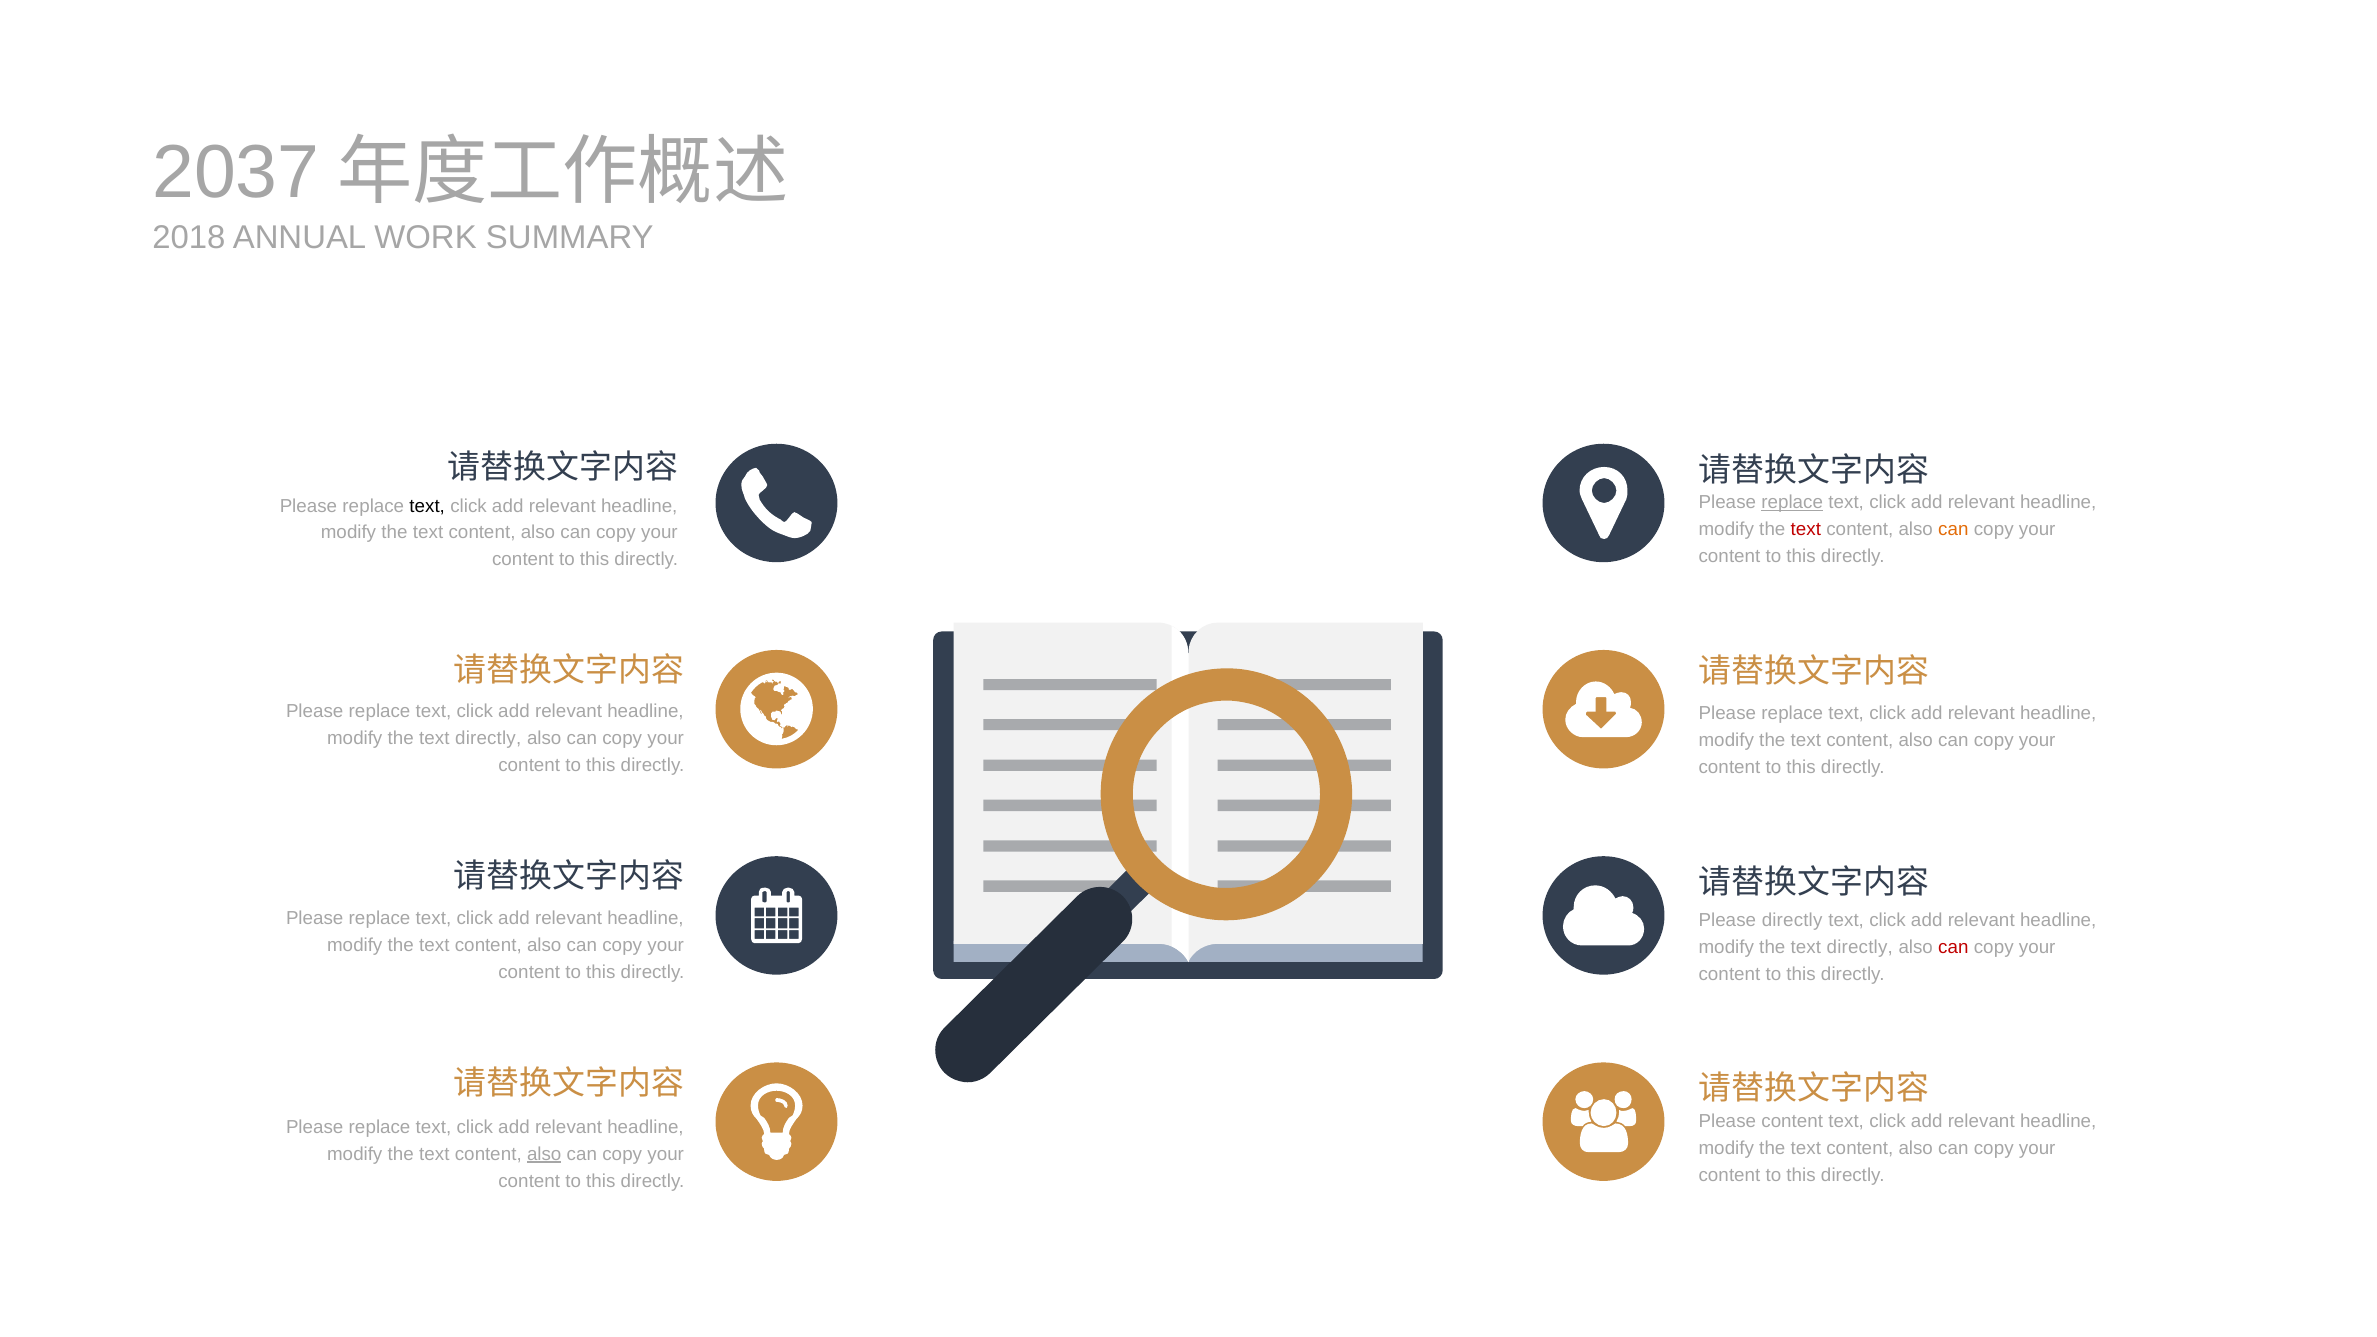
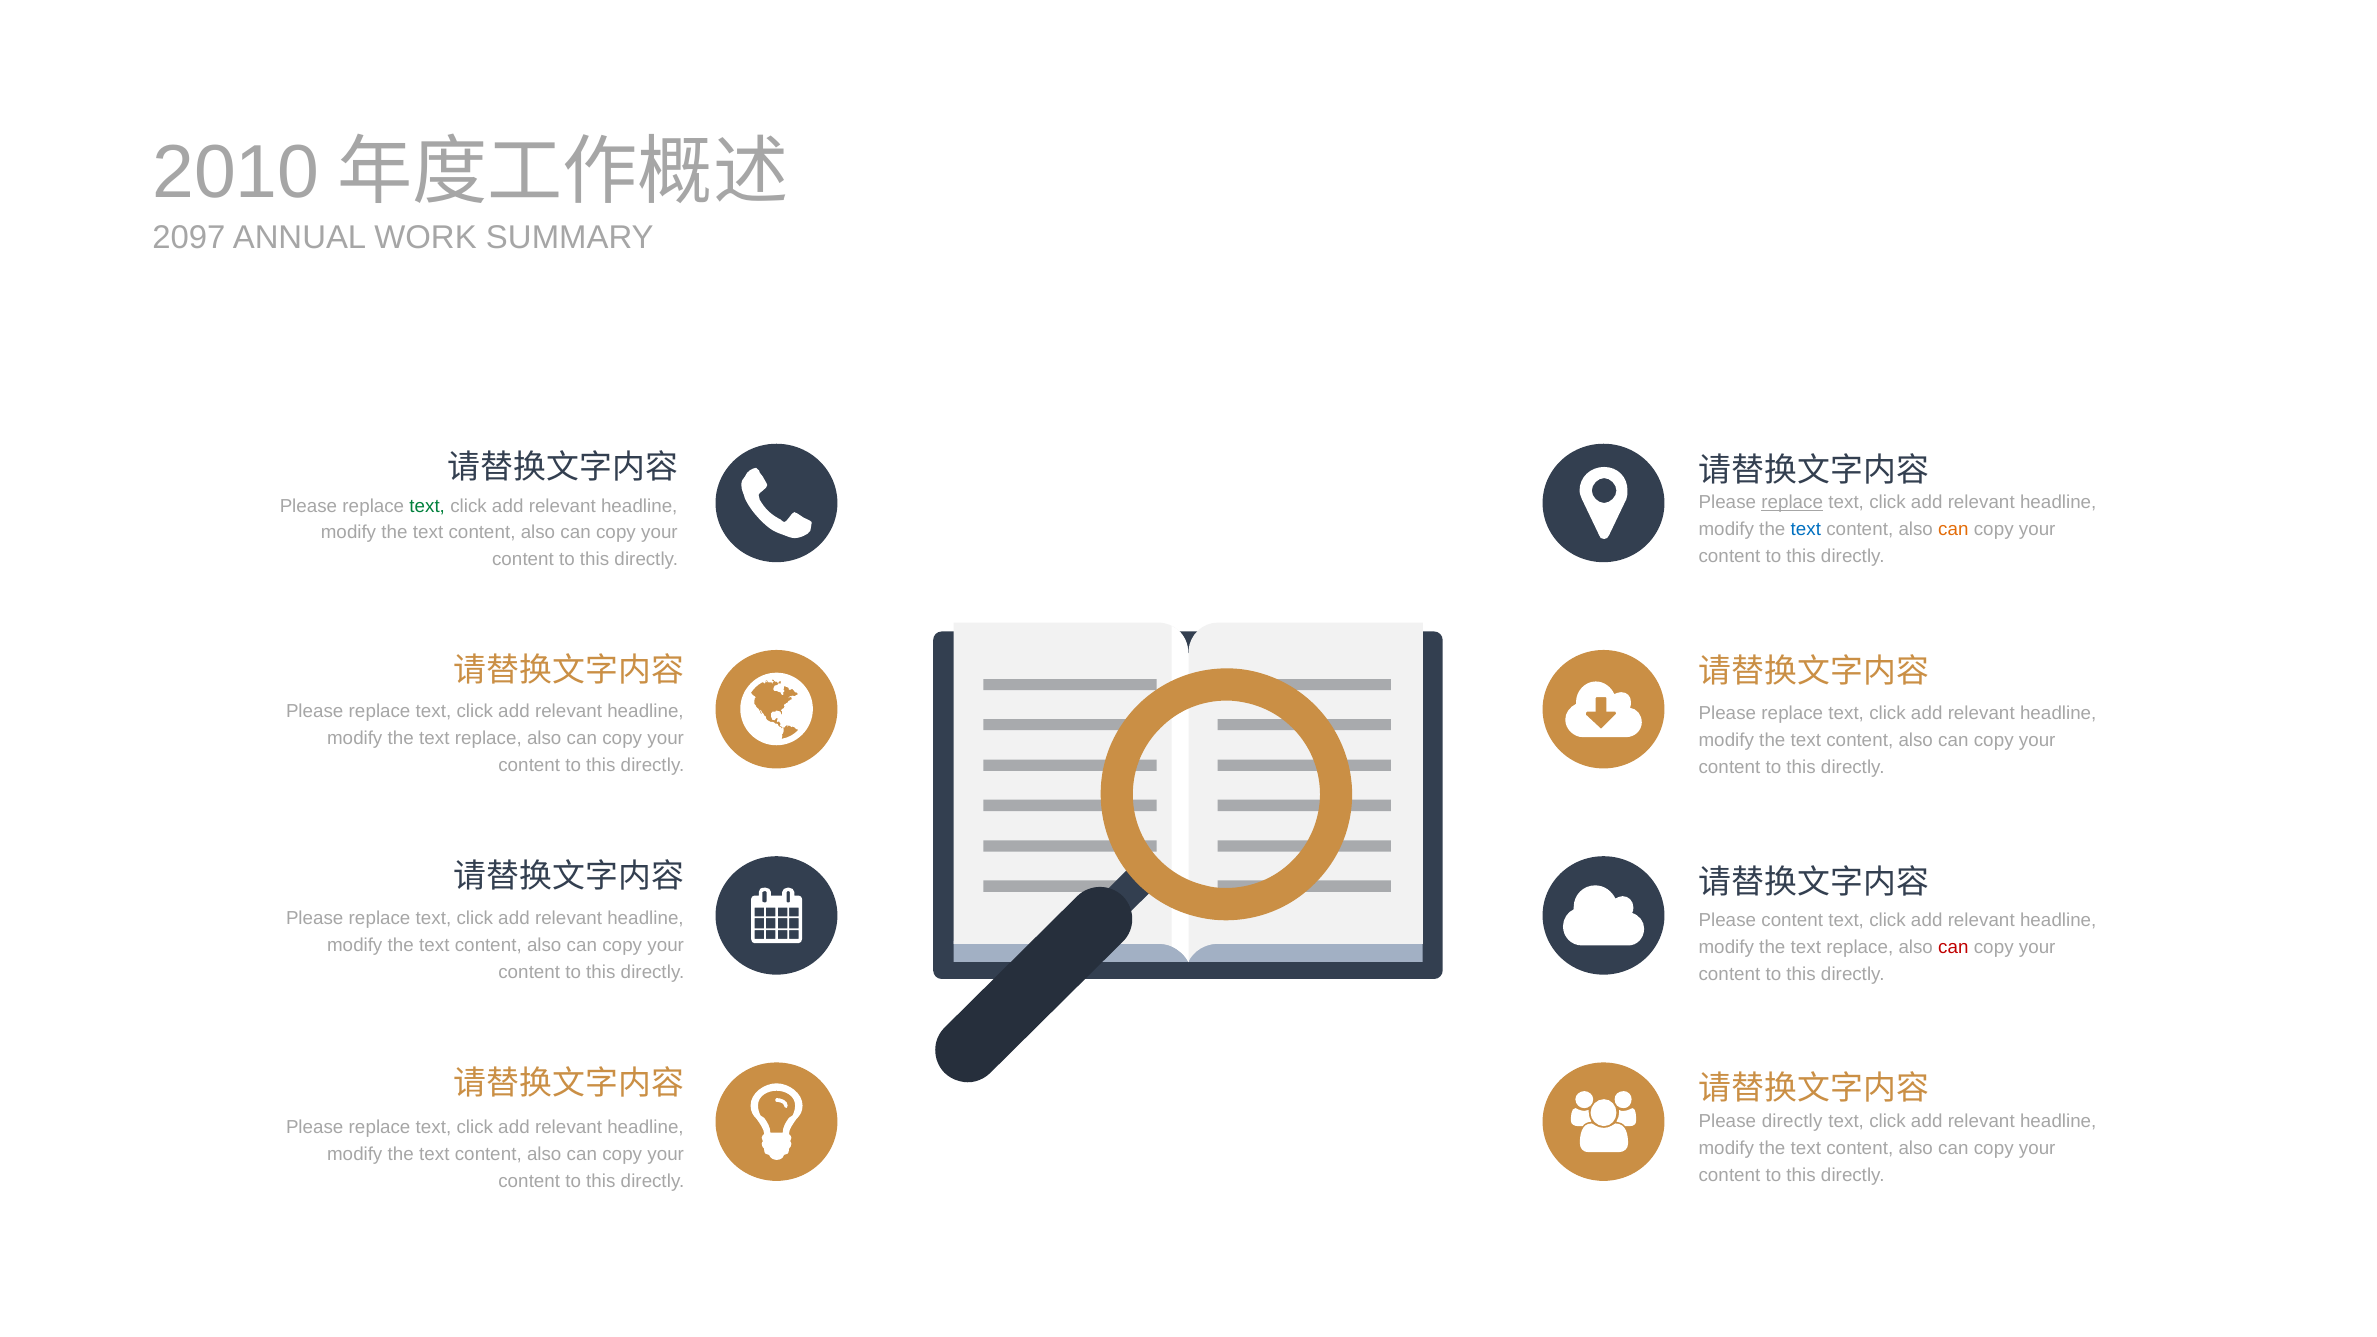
2037: 2037 -> 2010 (236, 172)
2018: 2018 -> 2097 (189, 238)
text colour: black -> green (427, 506)
text colour: red -> blue (1806, 530)
directly: directly -> replace (488, 738)
Please directly: directly -> content (1792, 920)
directly: directly -> replace (1860, 947)
Please content: content -> directly (1792, 1121)
also underline: present -> none (544, 1154)
